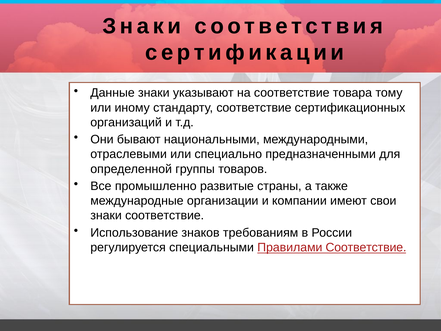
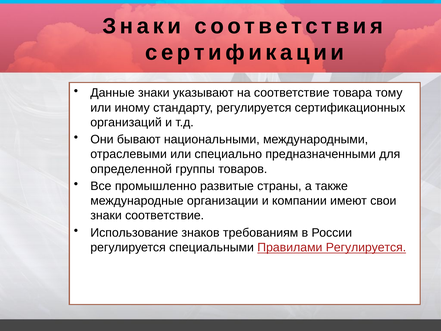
стандарту соответствие: соответствие -> регулируется (254, 108)
Правилами Соответствие: Соответствие -> Регулируется (366, 247)
